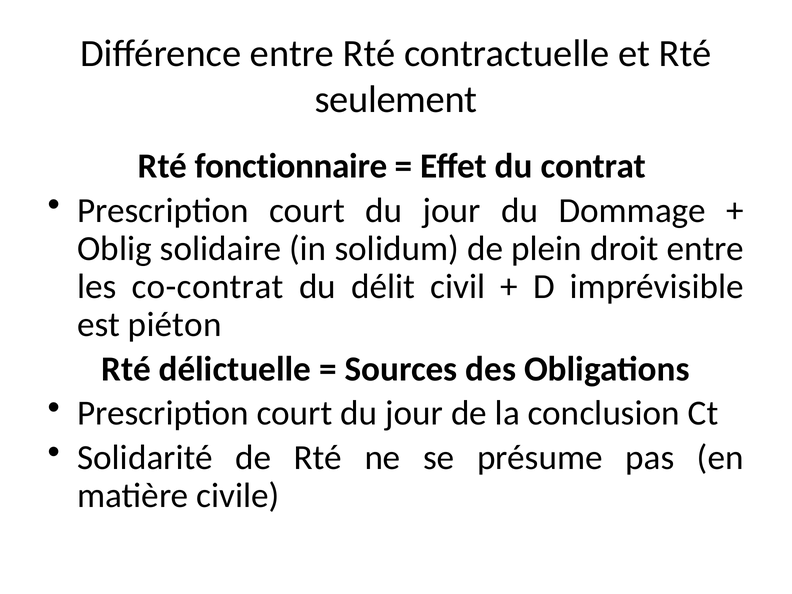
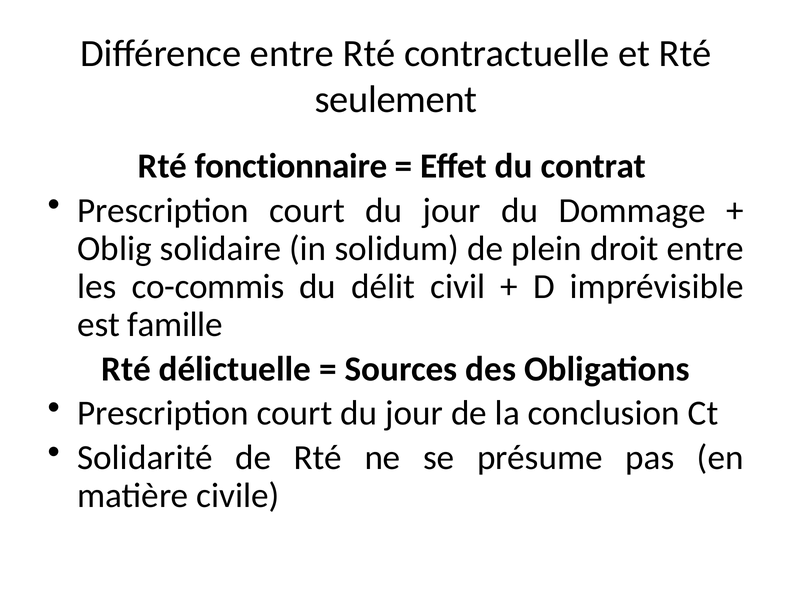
co-contrat: co-contrat -> co-commis (208, 287)
piéton: piéton -> famille (175, 325)
